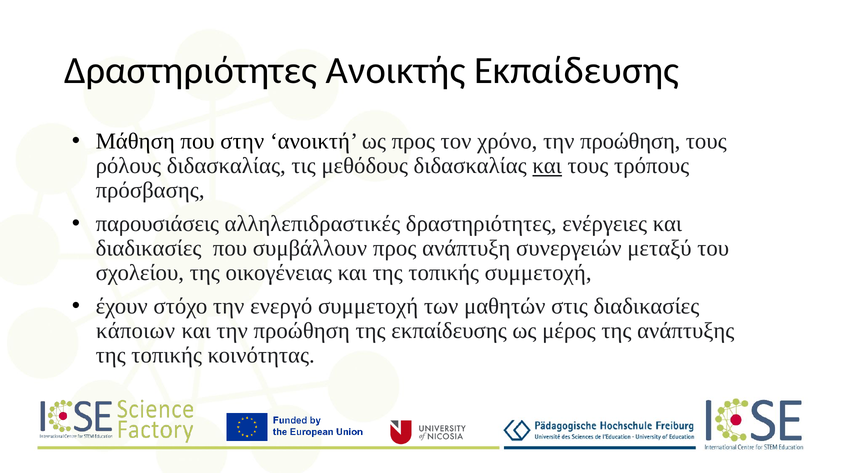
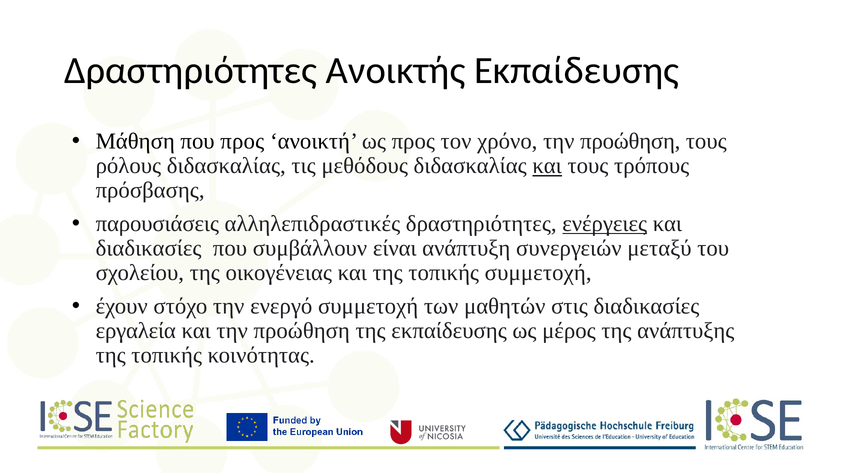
που στην: στην -> προς (242, 141)
ενέργειες underline: none -> present (605, 224)
συμβάλλουν προς: προς -> είναι (395, 248)
κάποιων: κάποιων -> εργαλεία (136, 331)
